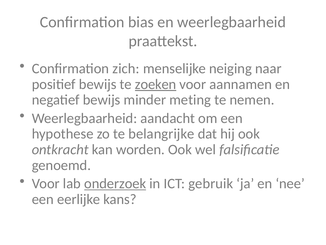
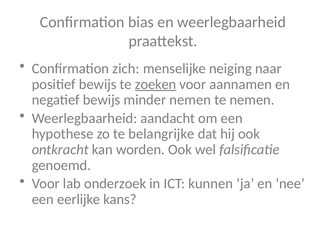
minder meting: meting -> nemen (190, 100)
onderzoek underline: present -> none (115, 183)
gebruik: gebruik -> kunnen (211, 183)
